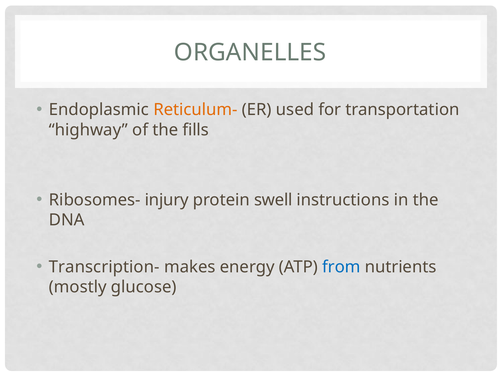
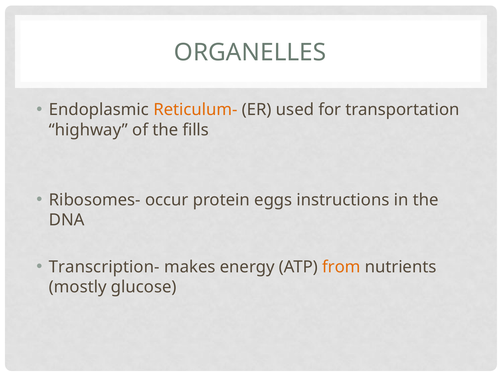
injury: injury -> occur (167, 200)
swell: swell -> eggs (273, 200)
from colour: blue -> orange (341, 267)
